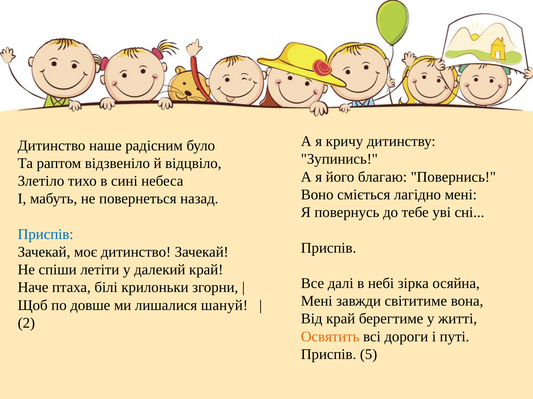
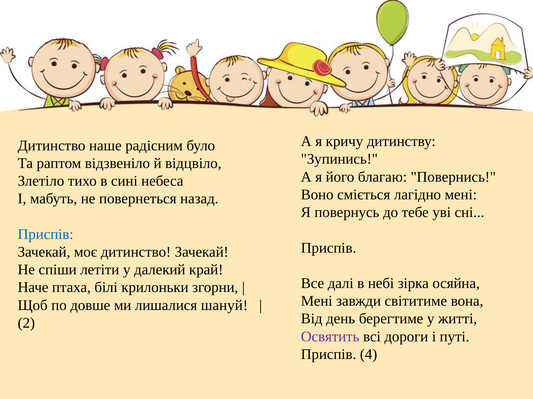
Від край: край -> день (341, 319)
Освятить colour: orange -> purple (330, 337)
5: 5 -> 4 (369, 355)
